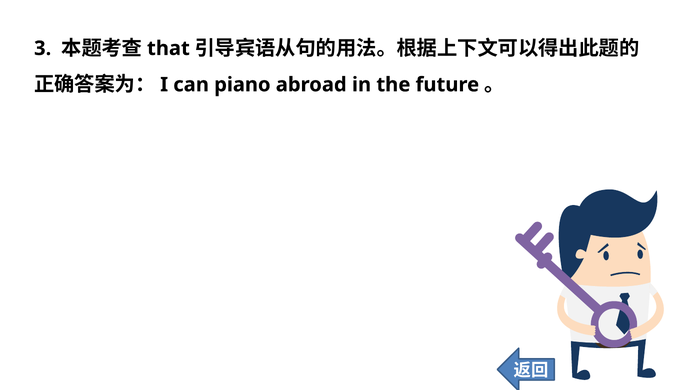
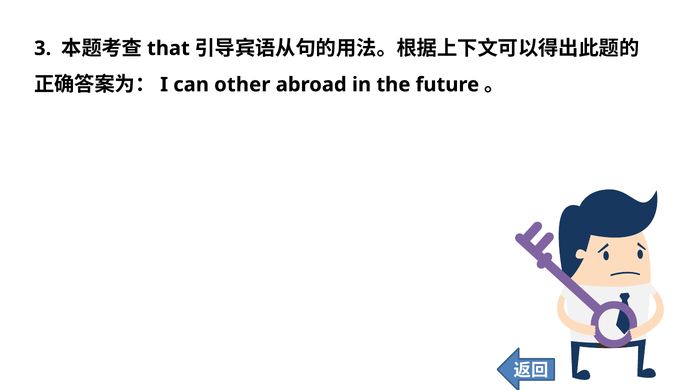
piano: piano -> other (242, 85)
